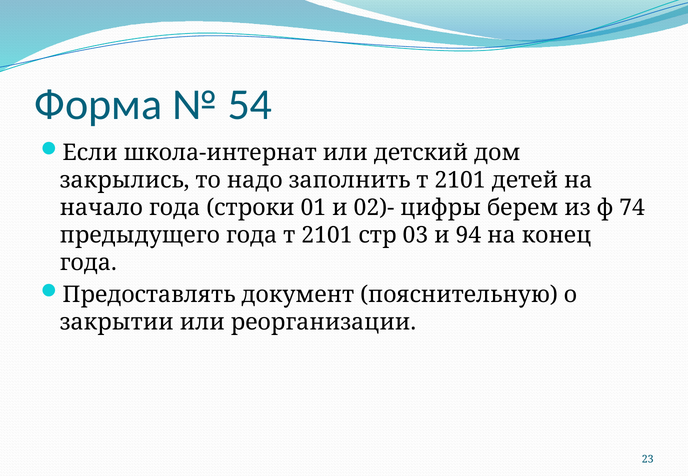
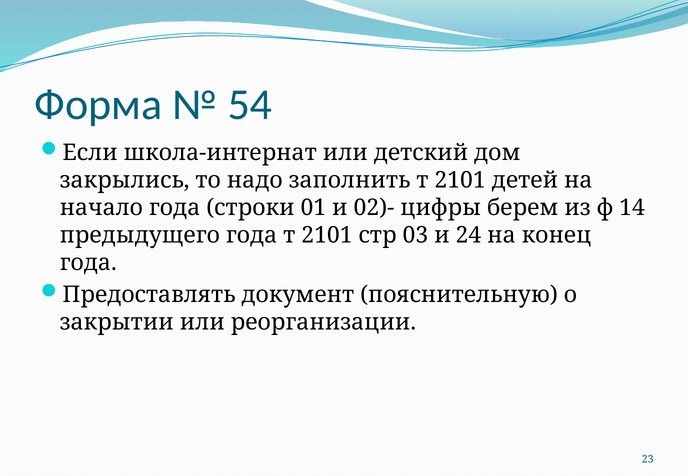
74: 74 -> 14 (632, 208)
94: 94 -> 24 (468, 235)
